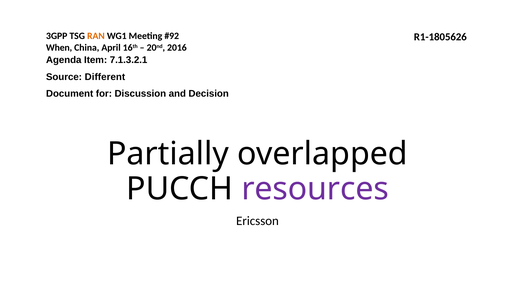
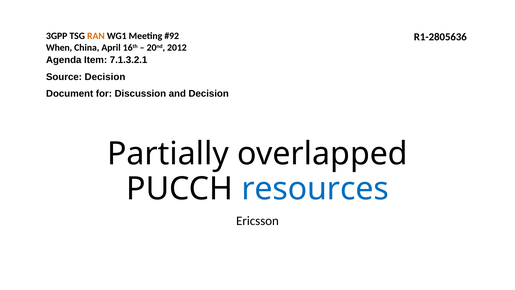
R1-1805626: R1-1805626 -> R1-2805636 (440, 37)
2016: 2016 -> 2012 (177, 48)
Source Different: Different -> Decision (105, 77)
resources colour: purple -> blue (315, 189)
